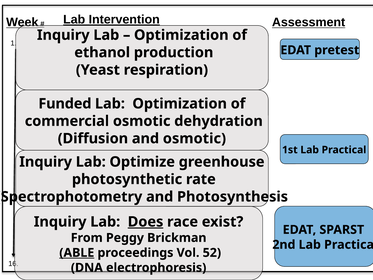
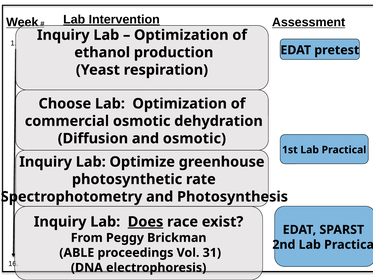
Funded: Funded -> Choose (65, 104)
ABLE underline: present -> none (77, 253)
52: 52 -> 31 (212, 253)
